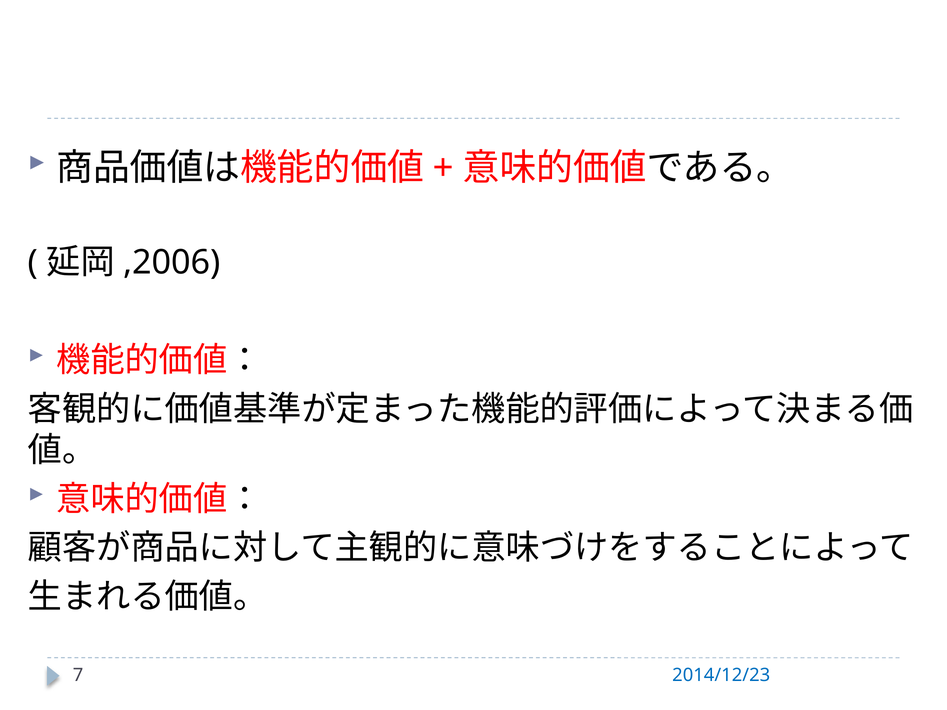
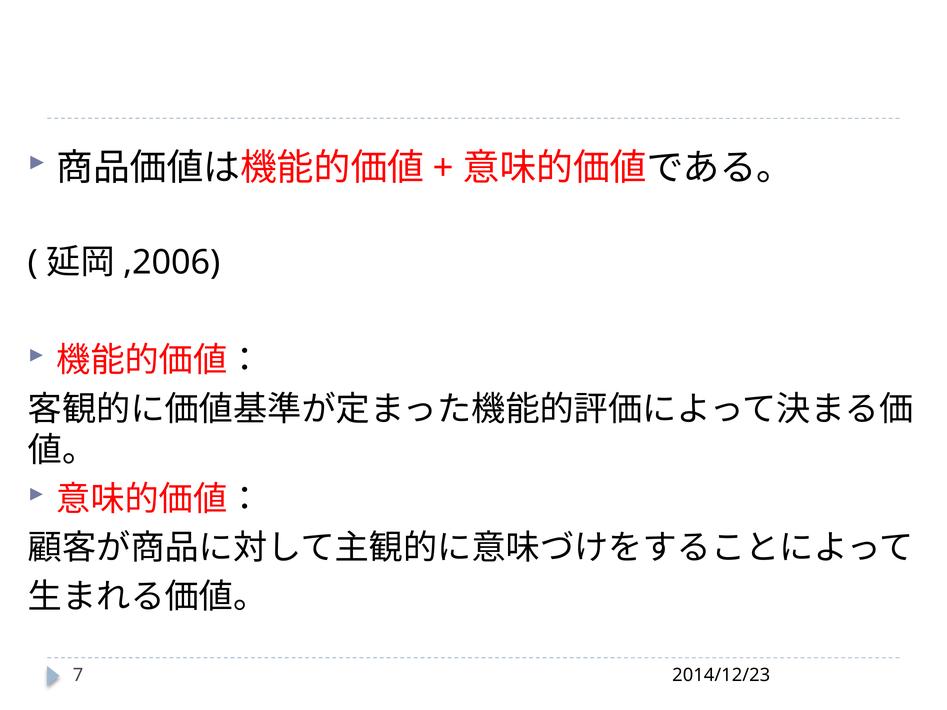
2014/12/23 colour: blue -> black (721, 675)
